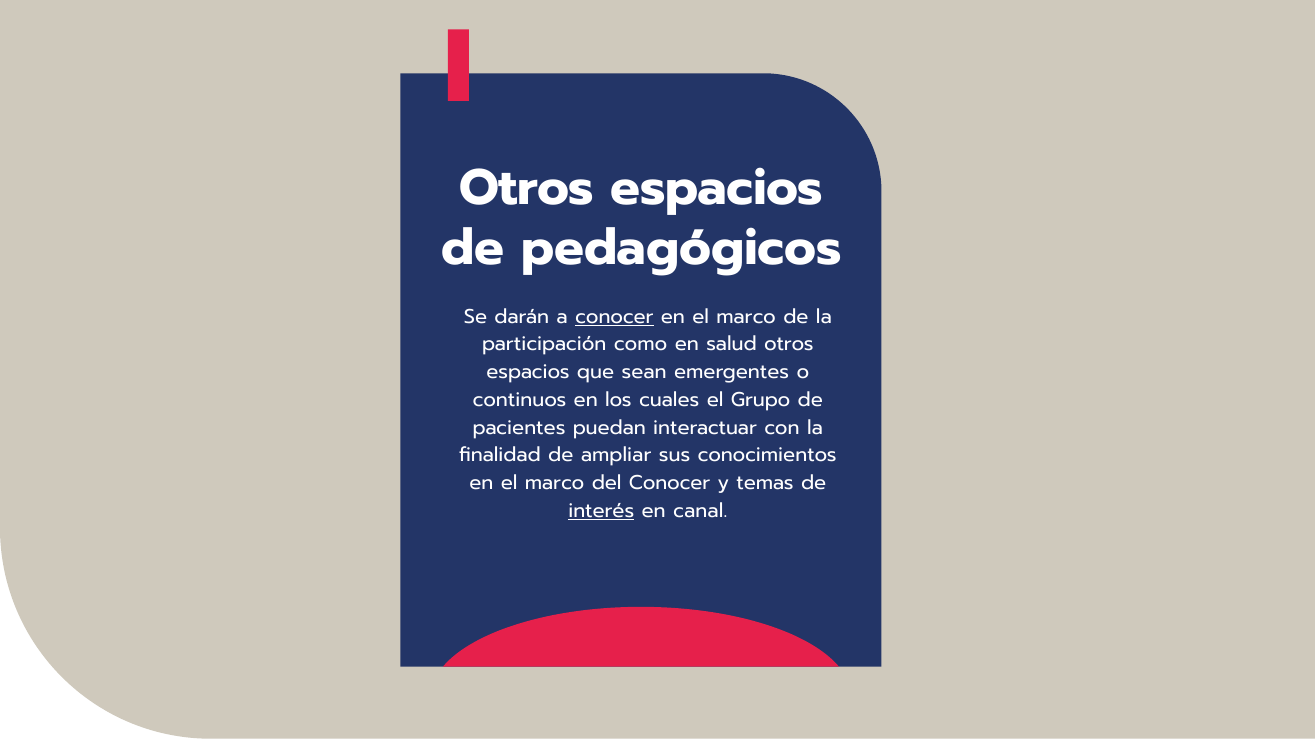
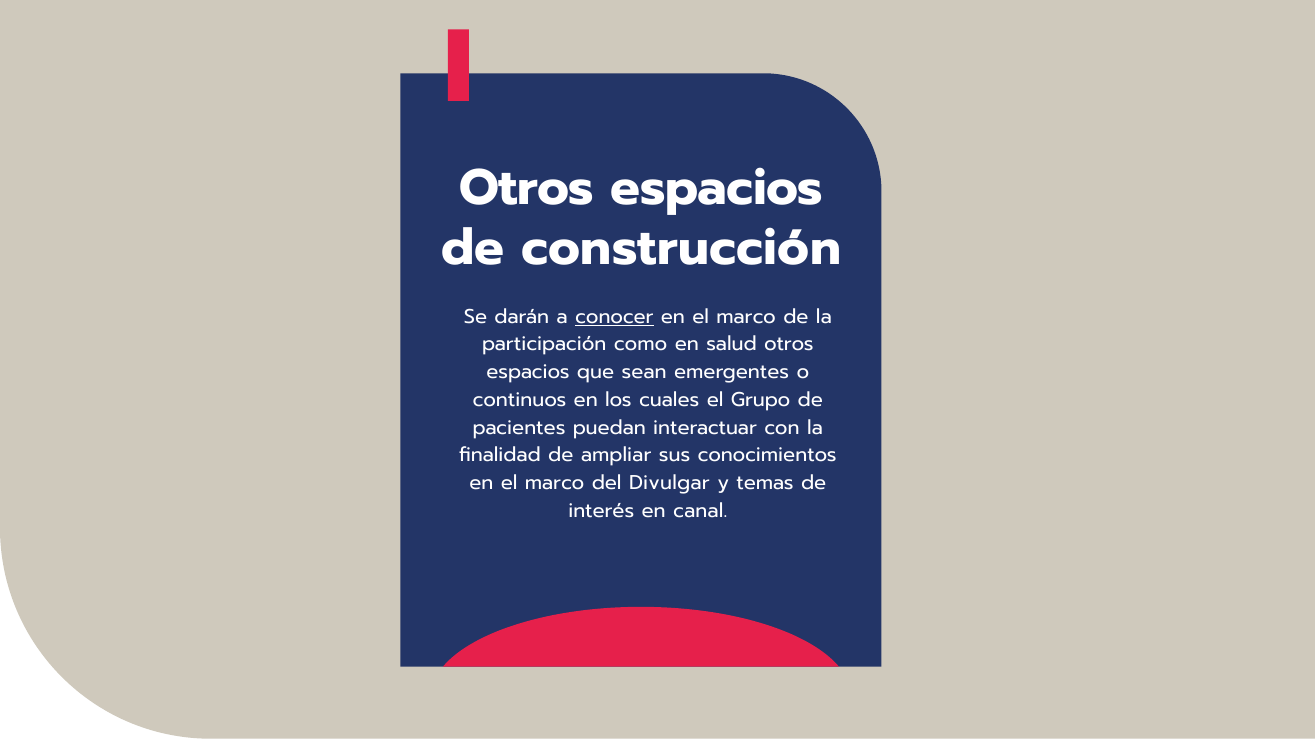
pedagógicos: pedagógicos -> construcción (681, 248)
del Conocer: Conocer -> Divulgar (669, 483)
interés underline: present -> none (601, 511)
